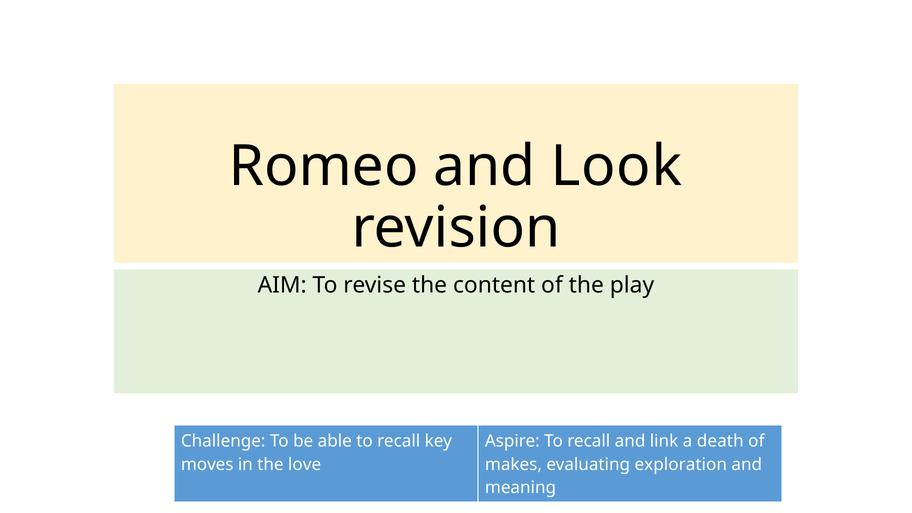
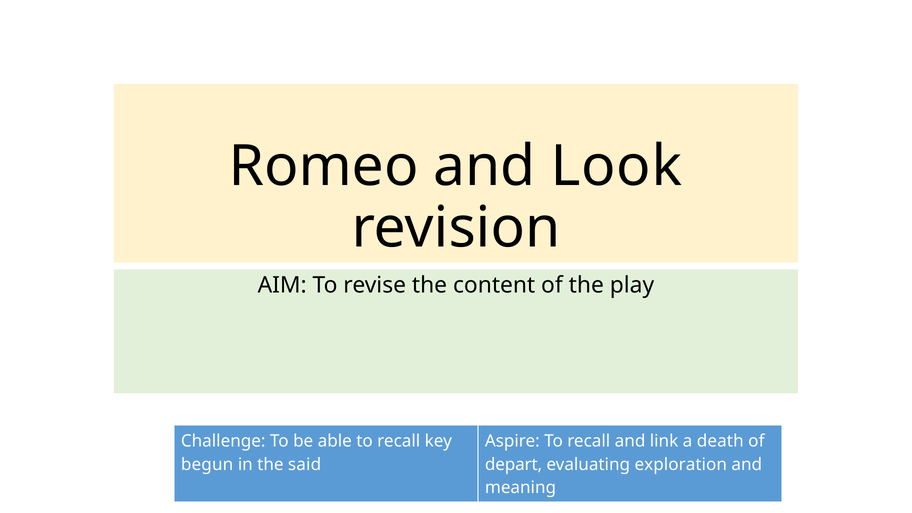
moves: moves -> begun (207, 465)
love: love -> said (305, 465)
makes: makes -> depart (514, 465)
